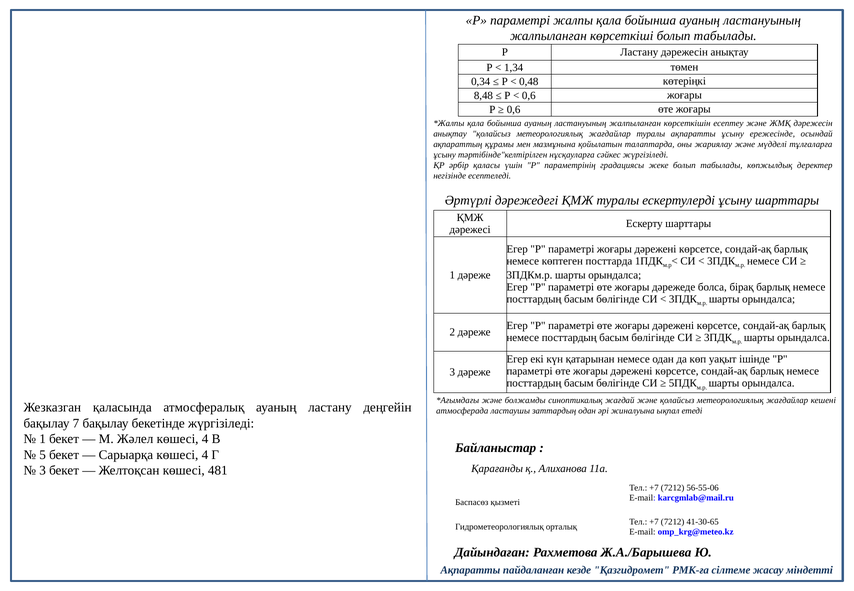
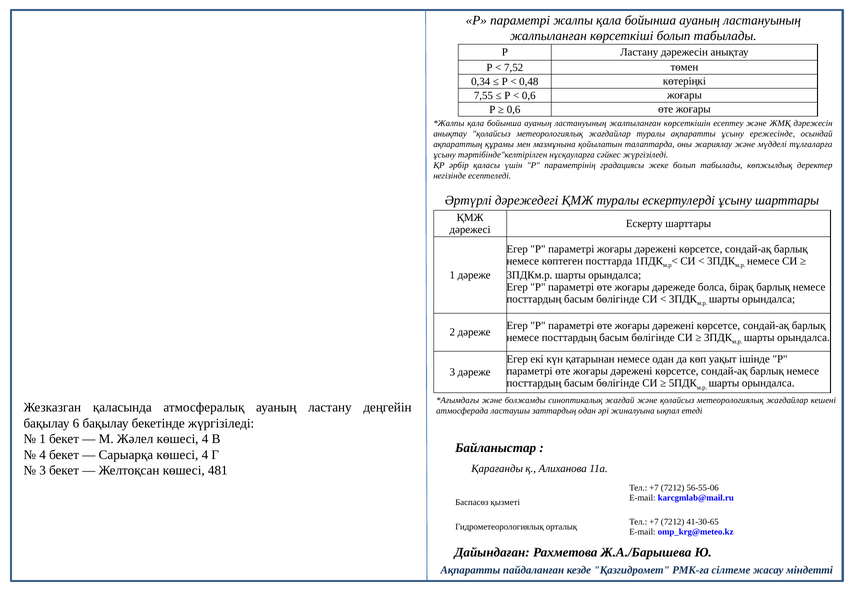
1,34: 1,34 -> 7,52 (514, 68)
8,48: 8,48 -> 7,55 (483, 96)
7: 7 -> 6 (76, 423)
5: 5 -> 4 (43, 455)
